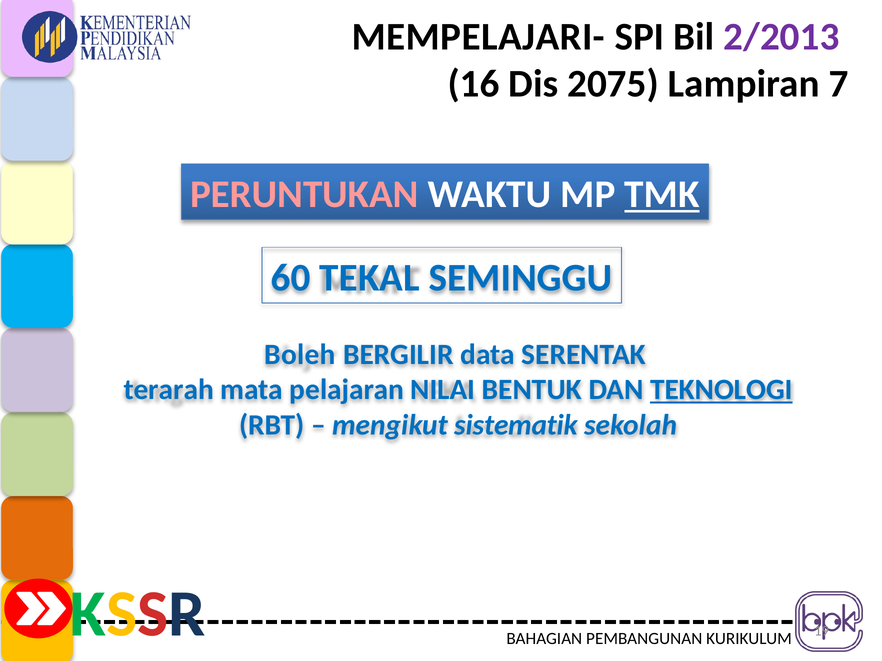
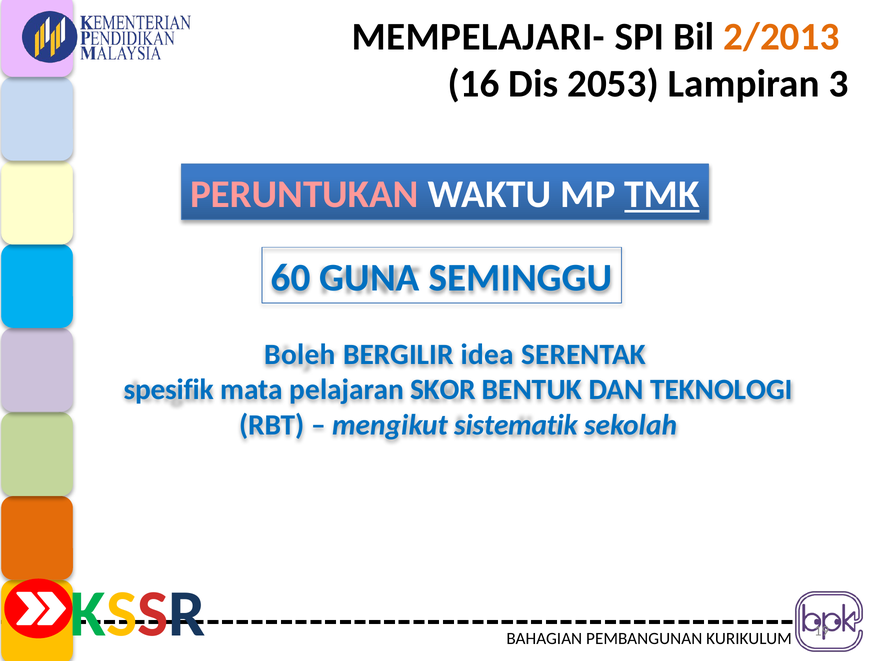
2/2013 colour: purple -> orange (781, 37)
2075: 2075 -> 2053 (613, 84)
7: 7 -> 3 (838, 84)
TEKAL: TEKAL -> GUNA (370, 278)
data: data -> idea (487, 355)
terarah: terarah -> spesifik (169, 390)
NILAI: NILAI -> SKOR (443, 390)
TEKNOLOGI underline: present -> none (721, 390)
